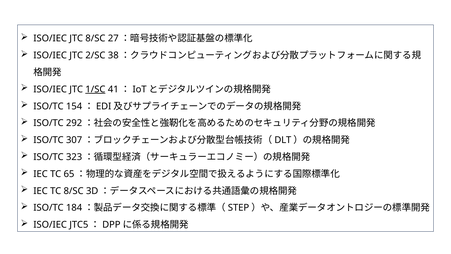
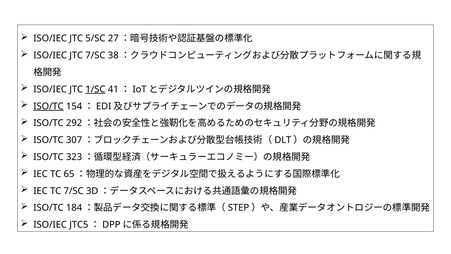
JTC 8/SC: 8/SC -> 5/SC (95, 38)
JTC 2/SC: 2/SC -> 7/SC (95, 55)
ISO/TC underline: none -> present (48, 106)
TC 8/SC: 8/SC -> 7/SC (74, 191)
